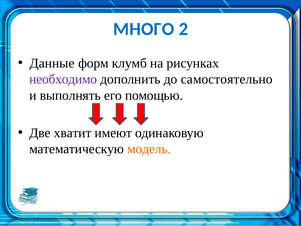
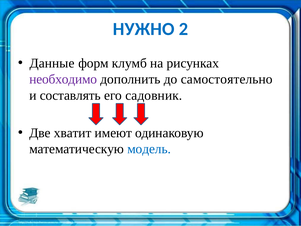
МНОГО: МНОГО -> НУЖНО (144, 29)
выполнять: выполнять -> составлять (70, 95)
помощью: помощью -> садовник (154, 95)
модель colour: orange -> blue (149, 149)
